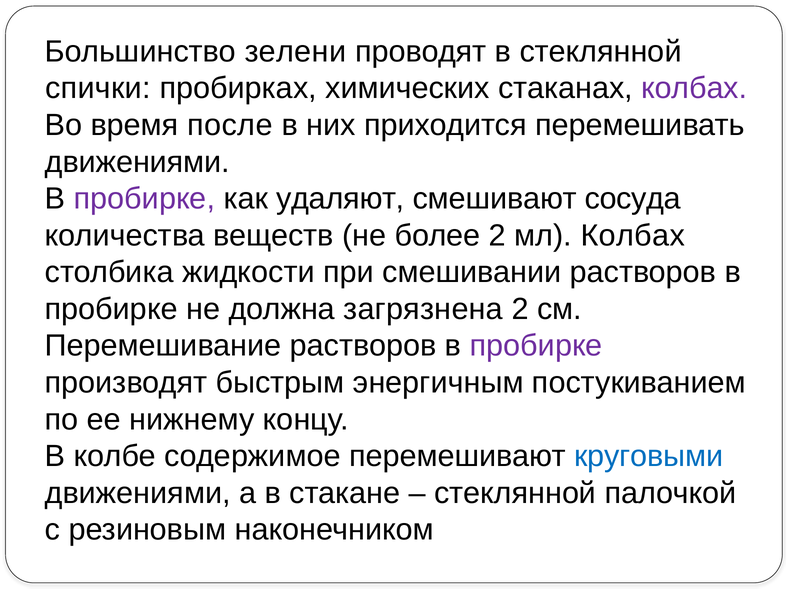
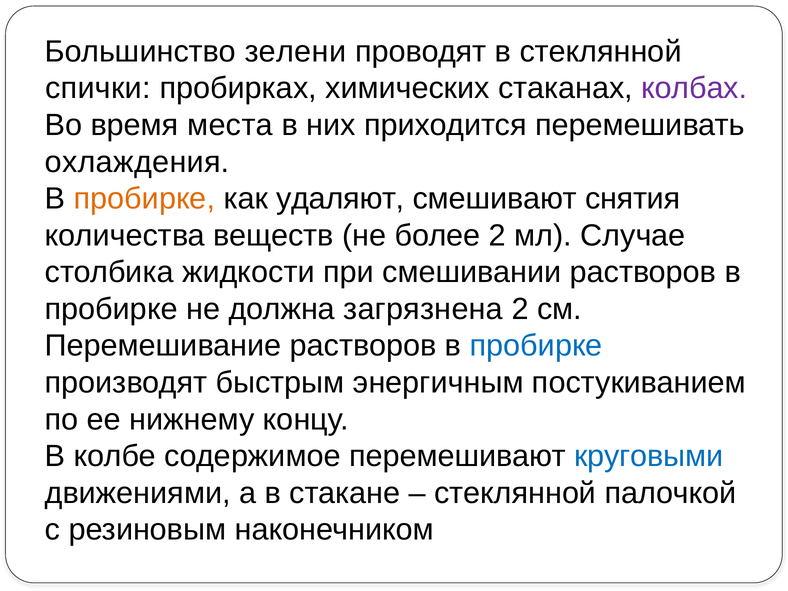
после: после -> места (230, 125)
движениями: движениями -> охлаждения (137, 162)
пробирке colour: purple -> orange (144, 199)
сосуда: сосуда -> снятия (633, 199)
мл Колбах: Колбах -> Случае (633, 235)
пробирке colour: purple -> blue (536, 346)
